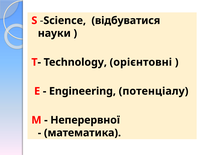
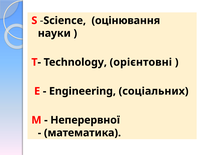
відбуватися: відбуватися -> оцінювання (126, 21)
потенціалу: потенціалу -> соціальних (154, 91)
